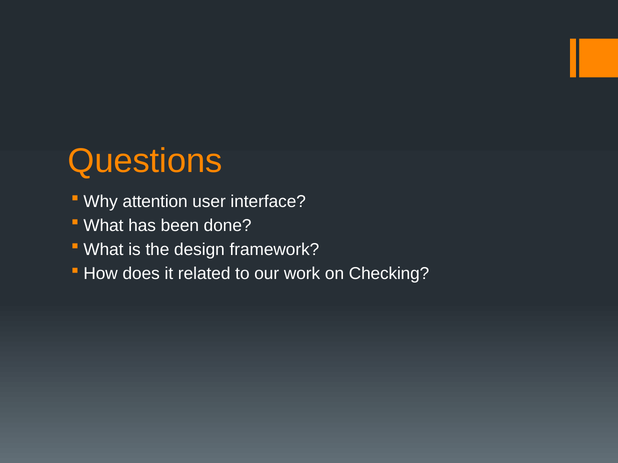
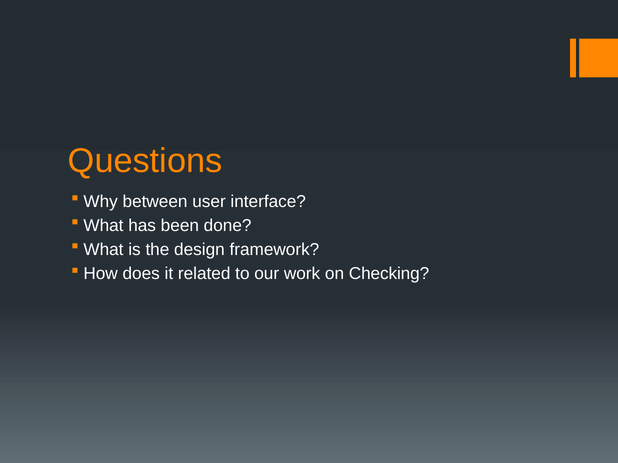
attention: attention -> between (155, 202)
